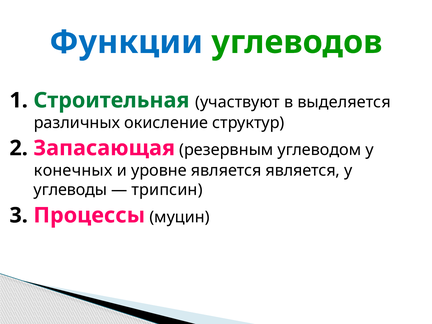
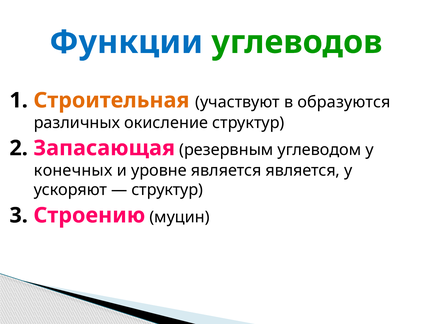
Строительная colour: green -> orange (111, 100)
выделяется: выделяется -> образуются (344, 102)
углеводы: углеводы -> ускоряют (70, 190)
трипсин: трипсин -> структур (167, 190)
Процессы: Процессы -> Строению (89, 215)
